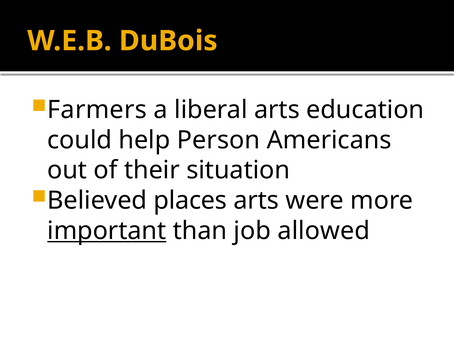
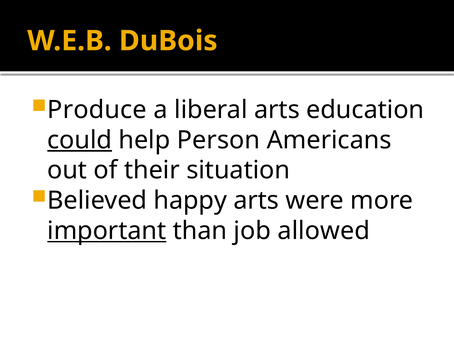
Farmers: Farmers -> Produce (97, 110)
could underline: none -> present (80, 140)
places: places -> happy (190, 200)
